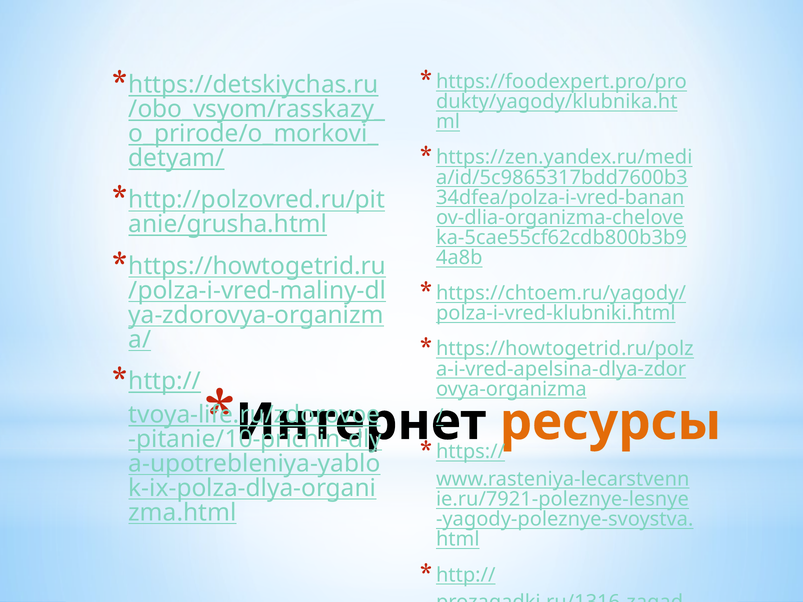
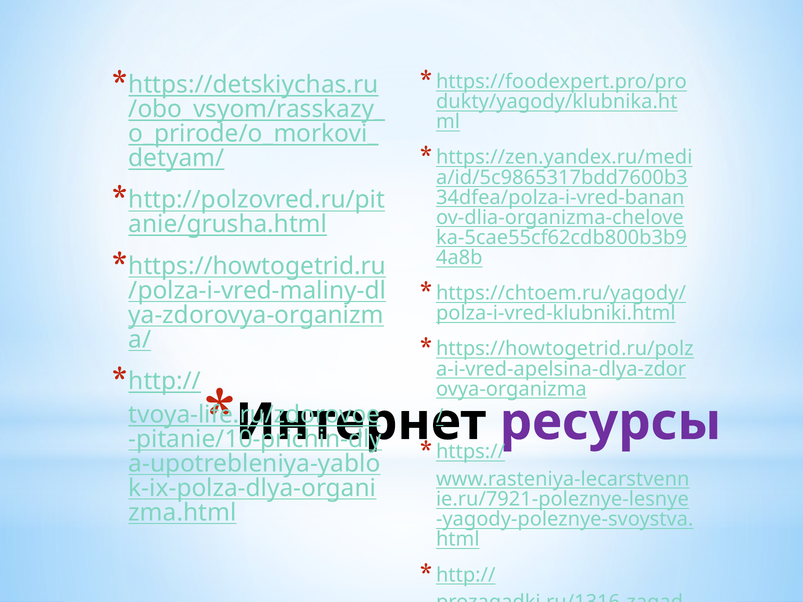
ресурсы colour: orange -> purple (610, 422)
